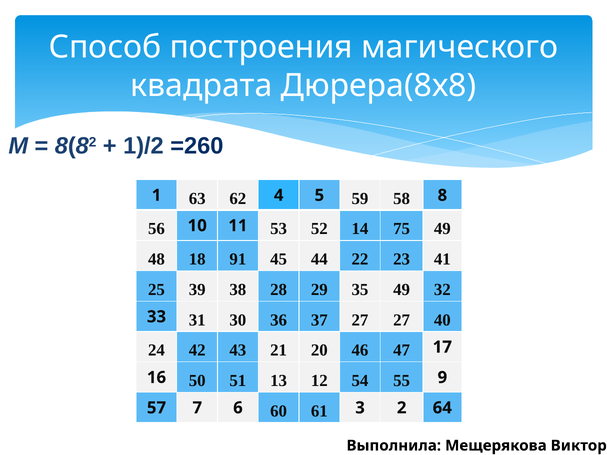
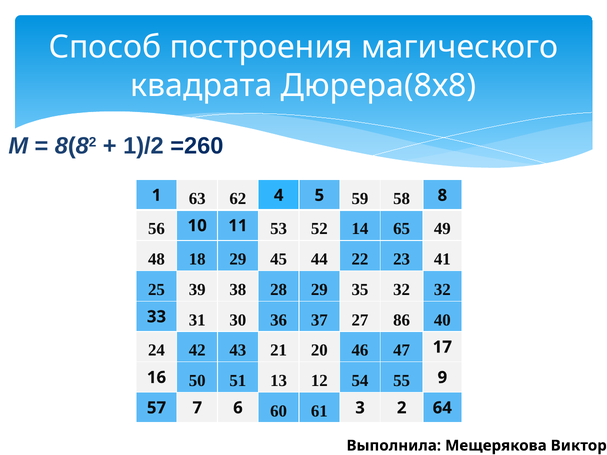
75: 75 -> 65 (402, 229)
18 91: 91 -> 29 (238, 259)
35 49: 49 -> 32 (402, 290)
27 27: 27 -> 86 (402, 320)
